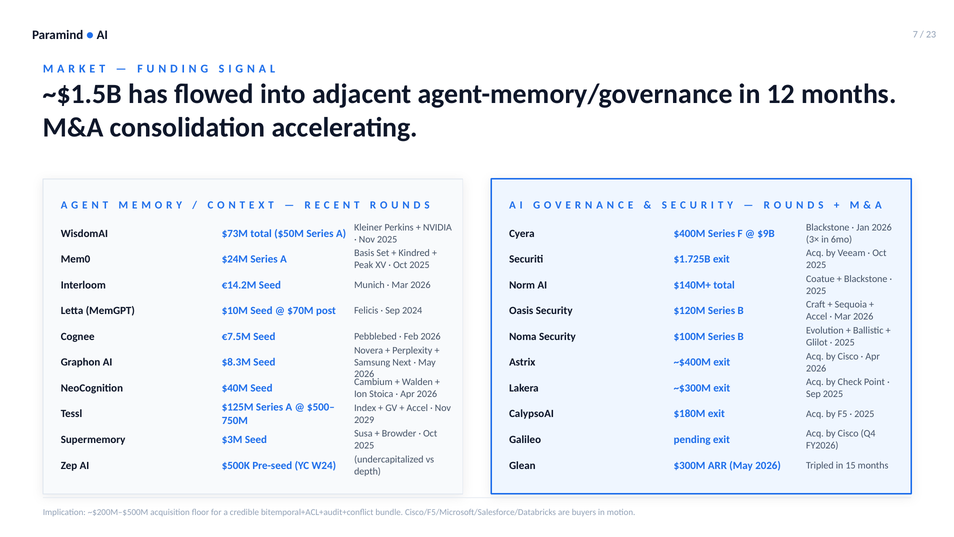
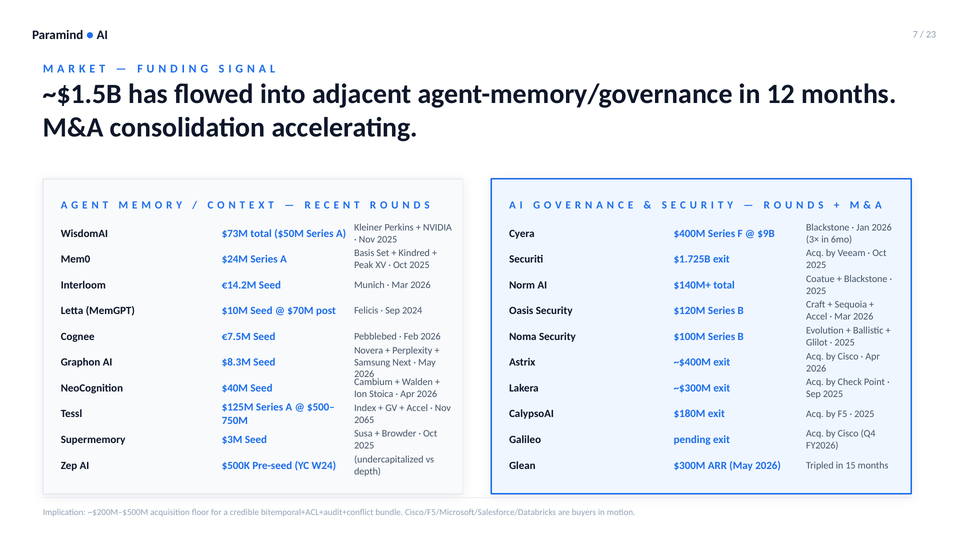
2029: 2029 -> 2065 (364, 419)
